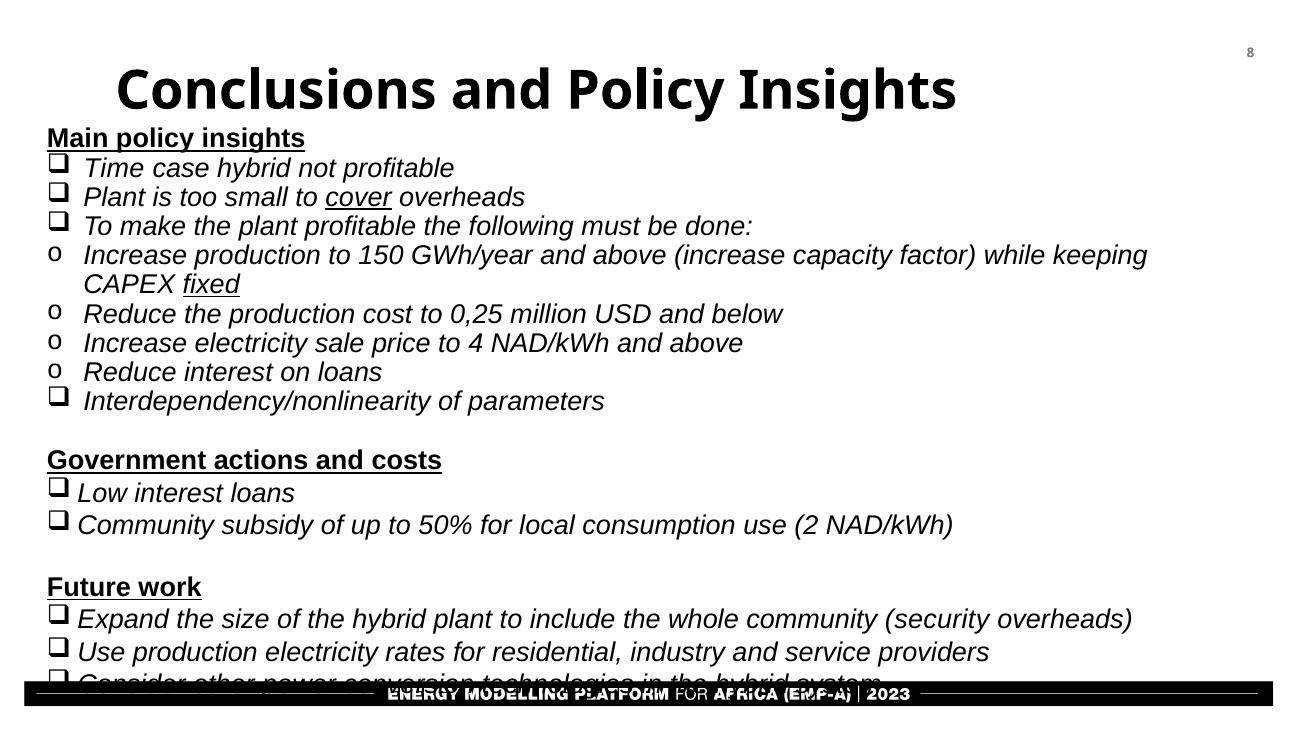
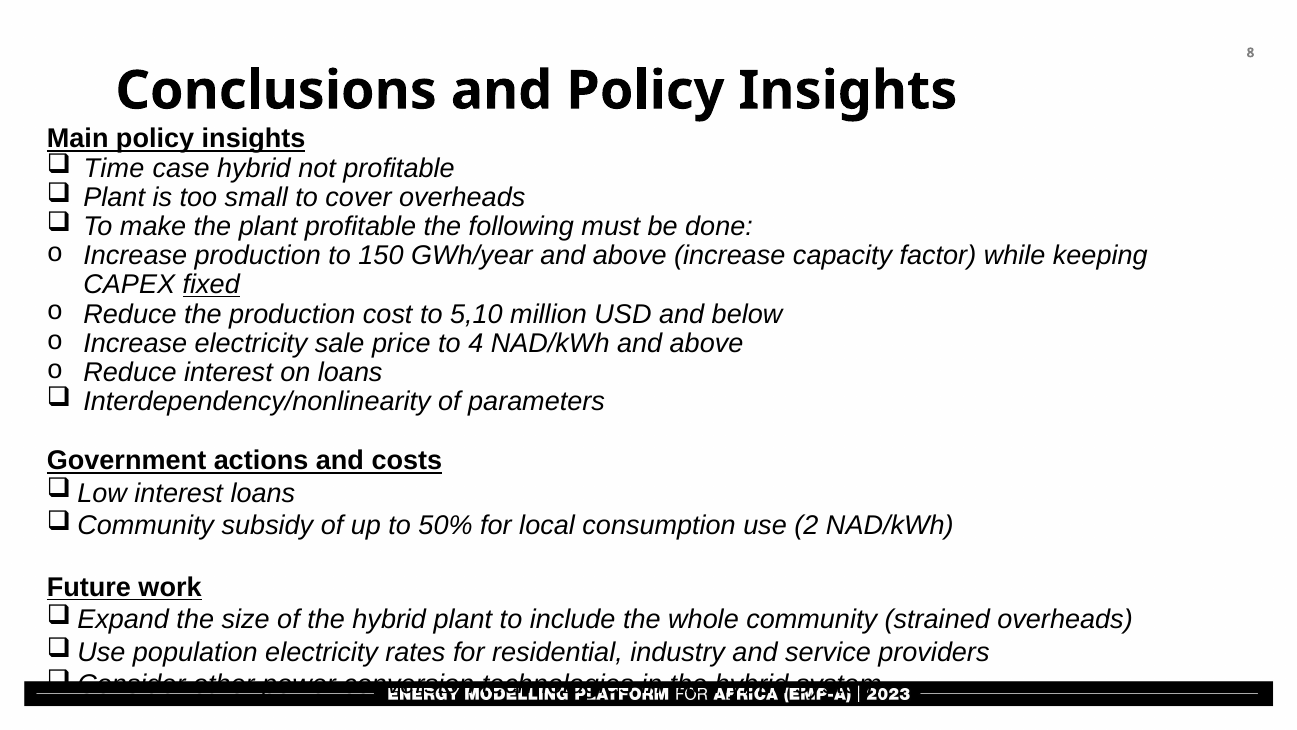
cover underline: present -> none (359, 197)
0,25: 0,25 -> 5,10 (476, 314)
security: security -> strained (937, 620)
production: production -> population (195, 652)
